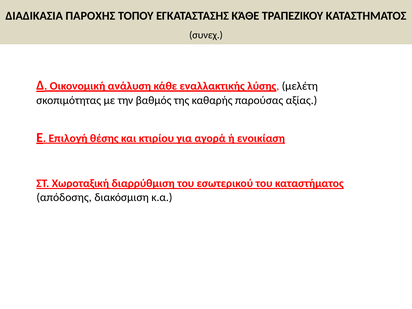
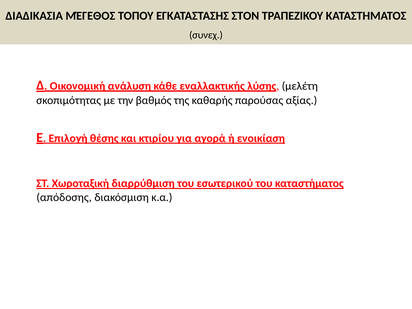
ΠΑΡΟΧΗΣ: ΠΑΡΟΧΗΣ -> ΜΈΓΕΘΟΣ (90, 16)
ΕΓΚΑΤΑΣΤΑΣΗΣ ΚΆΘΕ: ΚΆΘΕ -> ΣΤΟΝ (245, 16)
